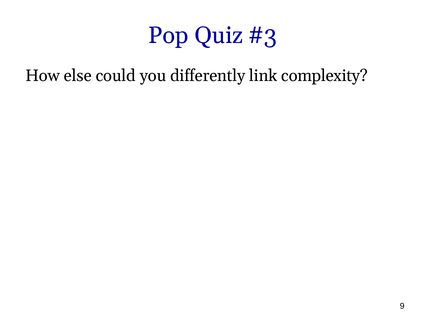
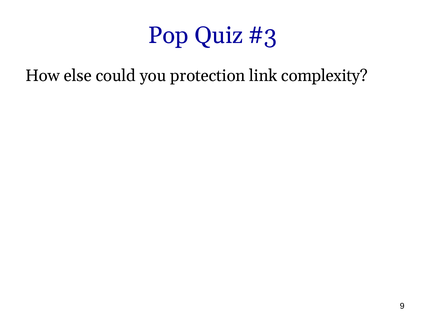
differently: differently -> protection (208, 76)
